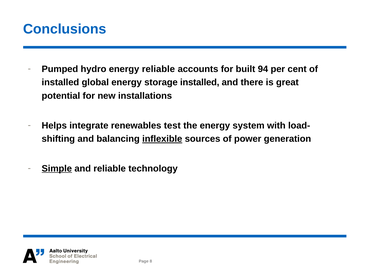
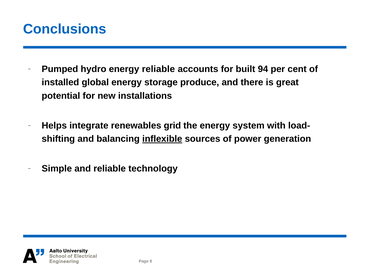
storage installed: installed -> produce (200, 83)
test: test -> grid (172, 126)
Simple underline: present -> none (57, 169)
